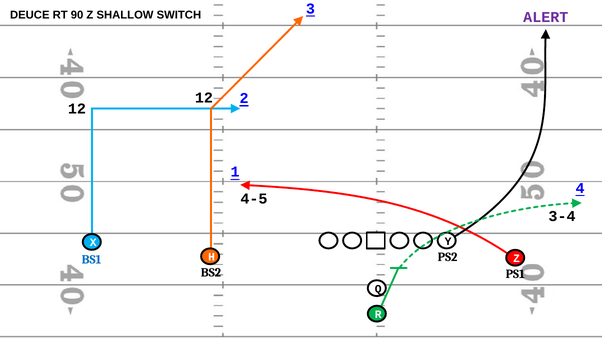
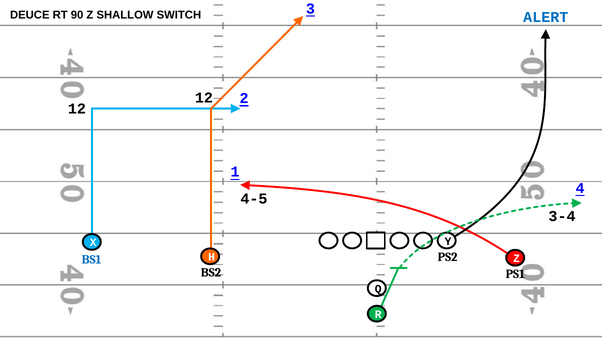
ALERT colour: purple -> blue (546, 17)
